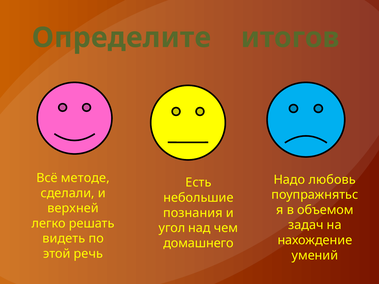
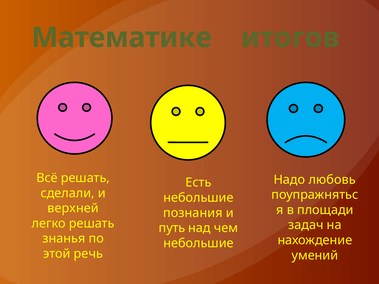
Определите: Определите -> Математике (122, 38)
Всё методе: методе -> решать (85, 178)
объемом: объемом -> площади (325, 210)
угол: угол -> путь (172, 228)
видеть: видеть -> знанья (64, 239)
домашнего: домашнего -> небольшие (198, 243)
